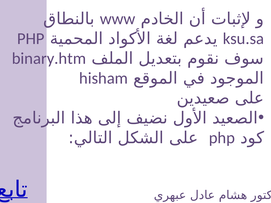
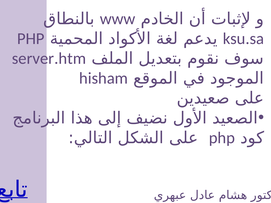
binary.htm: binary.htm -> server.htm (49, 58)
